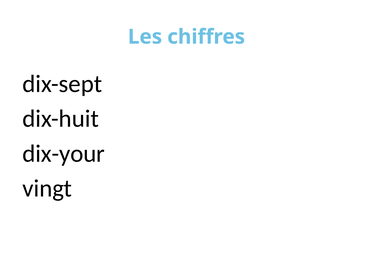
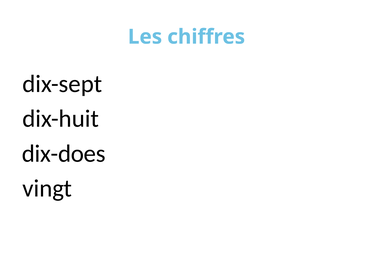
dix-your: dix-your -> dix-does (64, 153)
